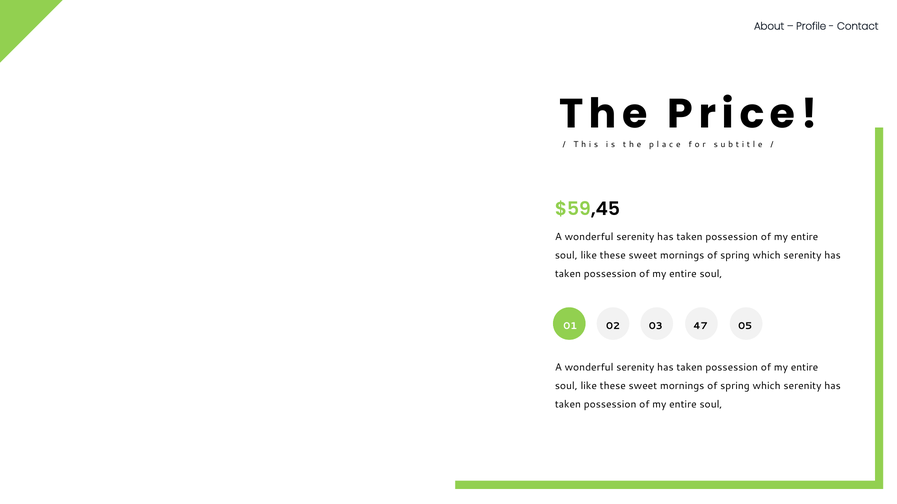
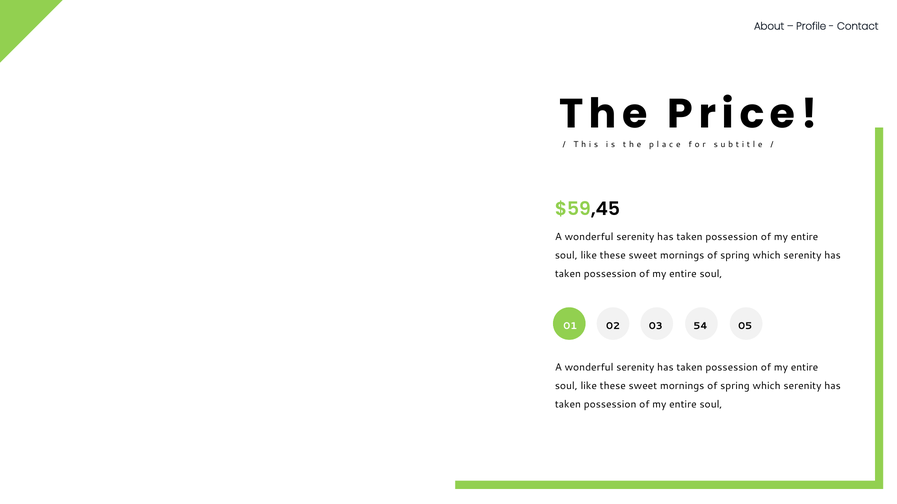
47: 47 -> 54 (700, 326)
